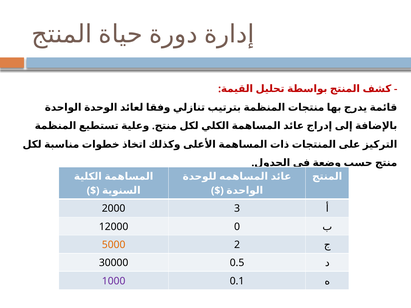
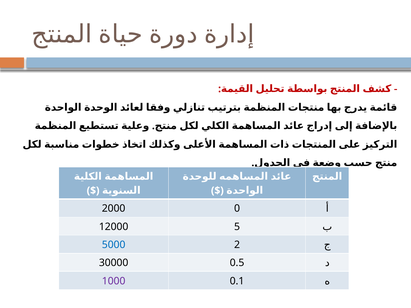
3: 3 -> 0 (237, 209)
0: 0 -> 5 (237, 227)
5000 colour: orange -> blue (114, 245)
